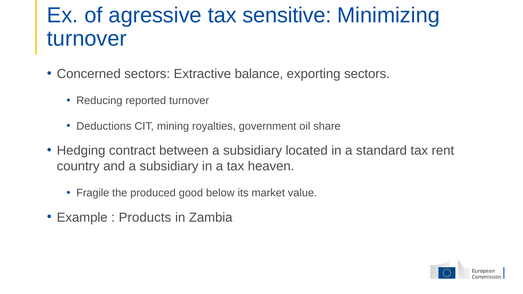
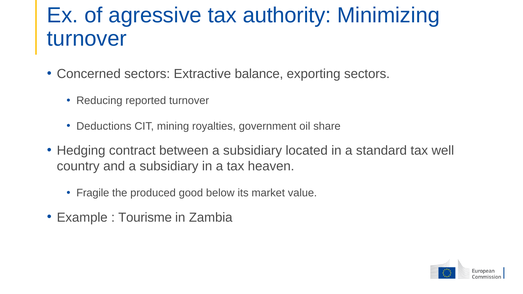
sensitive: sensitive -> authority (287, 15)
rent: rent -> well (443, 151)
Products: Products -> Tourisme (145, 218)
